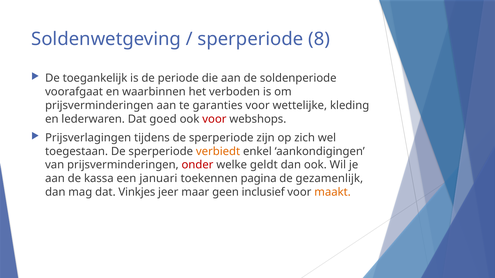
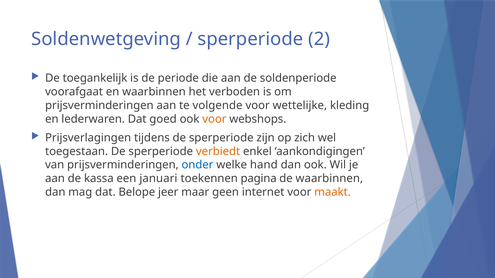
8: 8 -> 2 (319, 39)
garanties: garanties -> volgende (218, 106)
voor colour: red -> orange (214, 119)
onder colour: red -> blue (197, 165)
geldt: geldt -> hand (264, 165)
de gezamenlijk: gezamenlijk -> waarbinnen (329, 179)
Vinkjes: Vinkjes -> Belope (137, 192)
inclusief: inclusief -> internet (263, 192)
